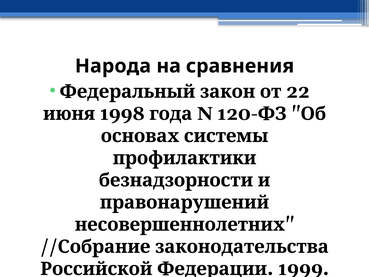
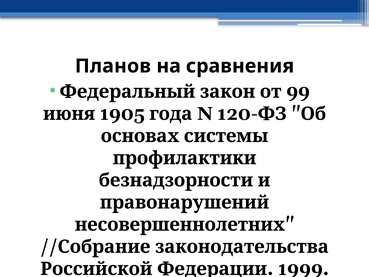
Народа: Народа -> Планов (113, 66)
22: 22 -> 99 (298, 92)
1998: 1998 -> 1905 (122, 114)
